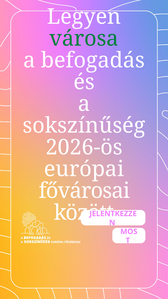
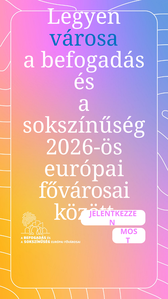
városa colour: green -> blue (84, 38)
